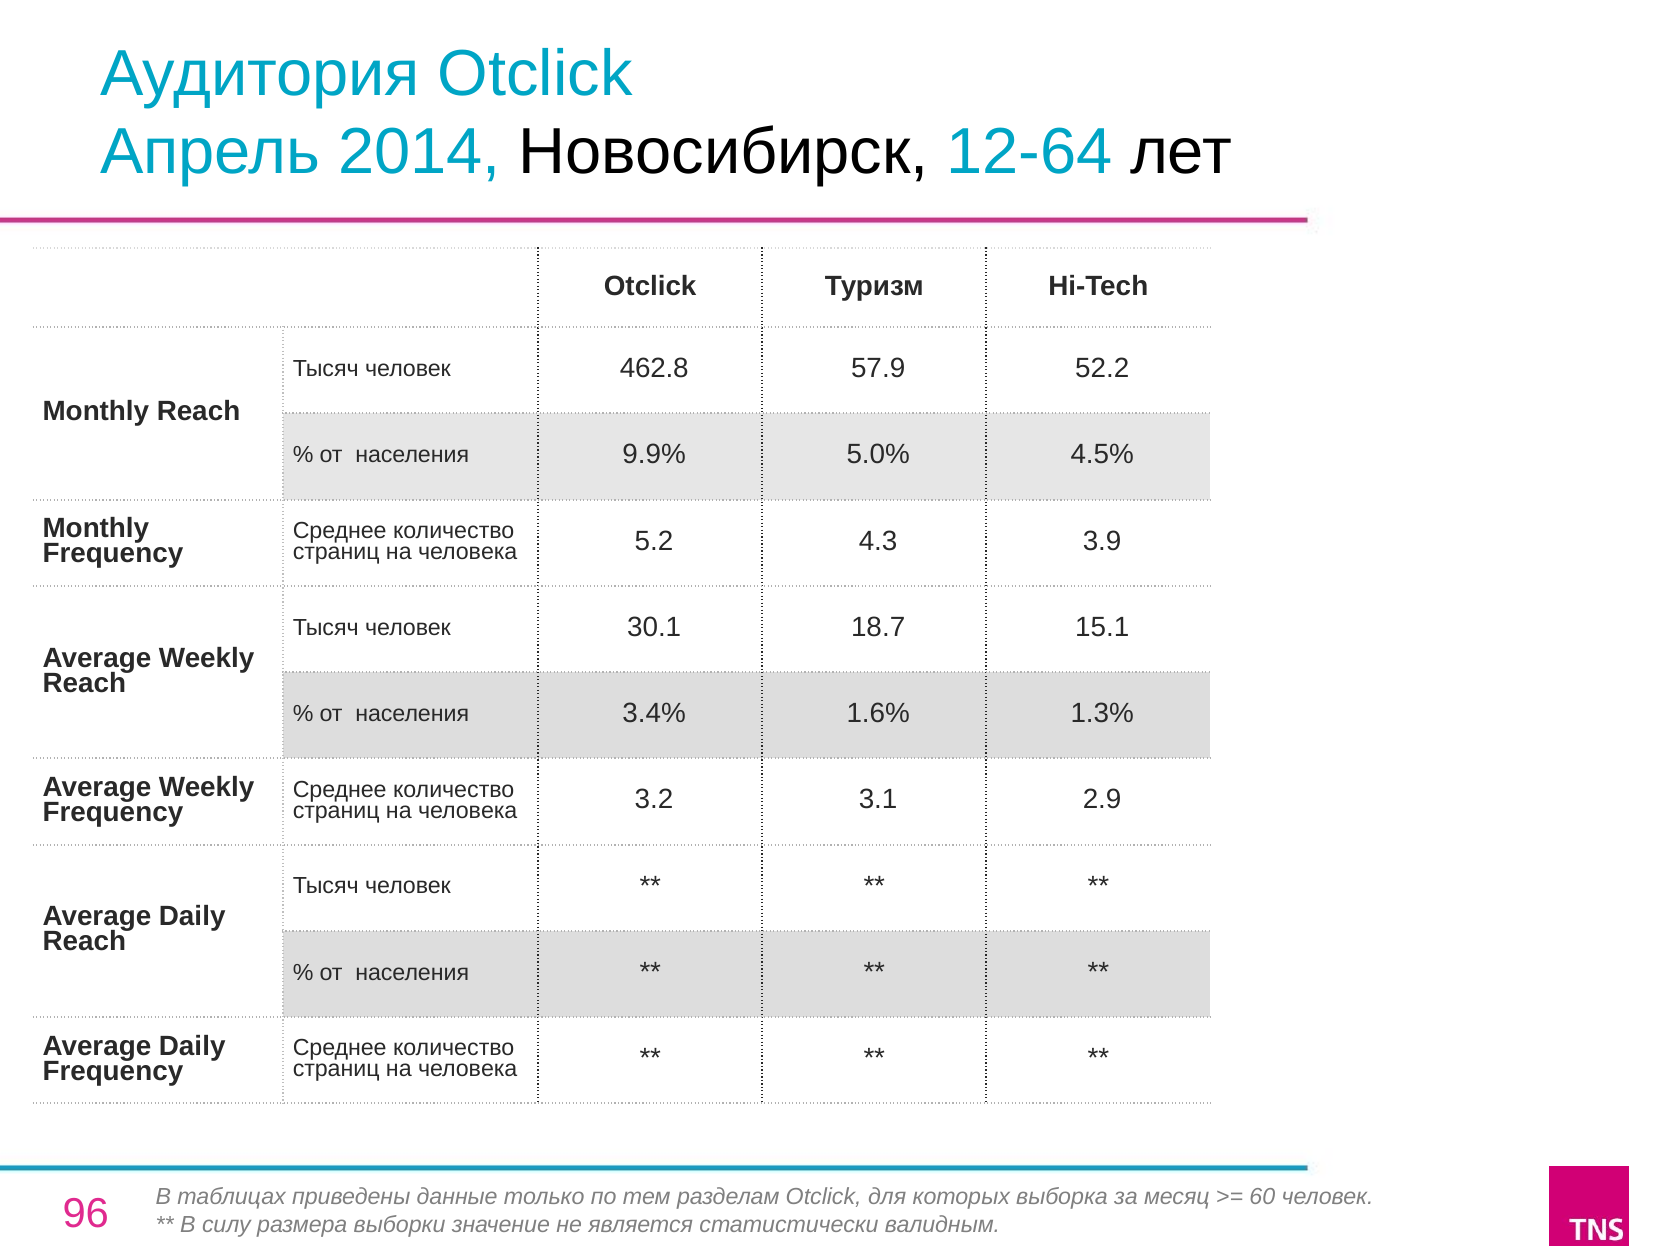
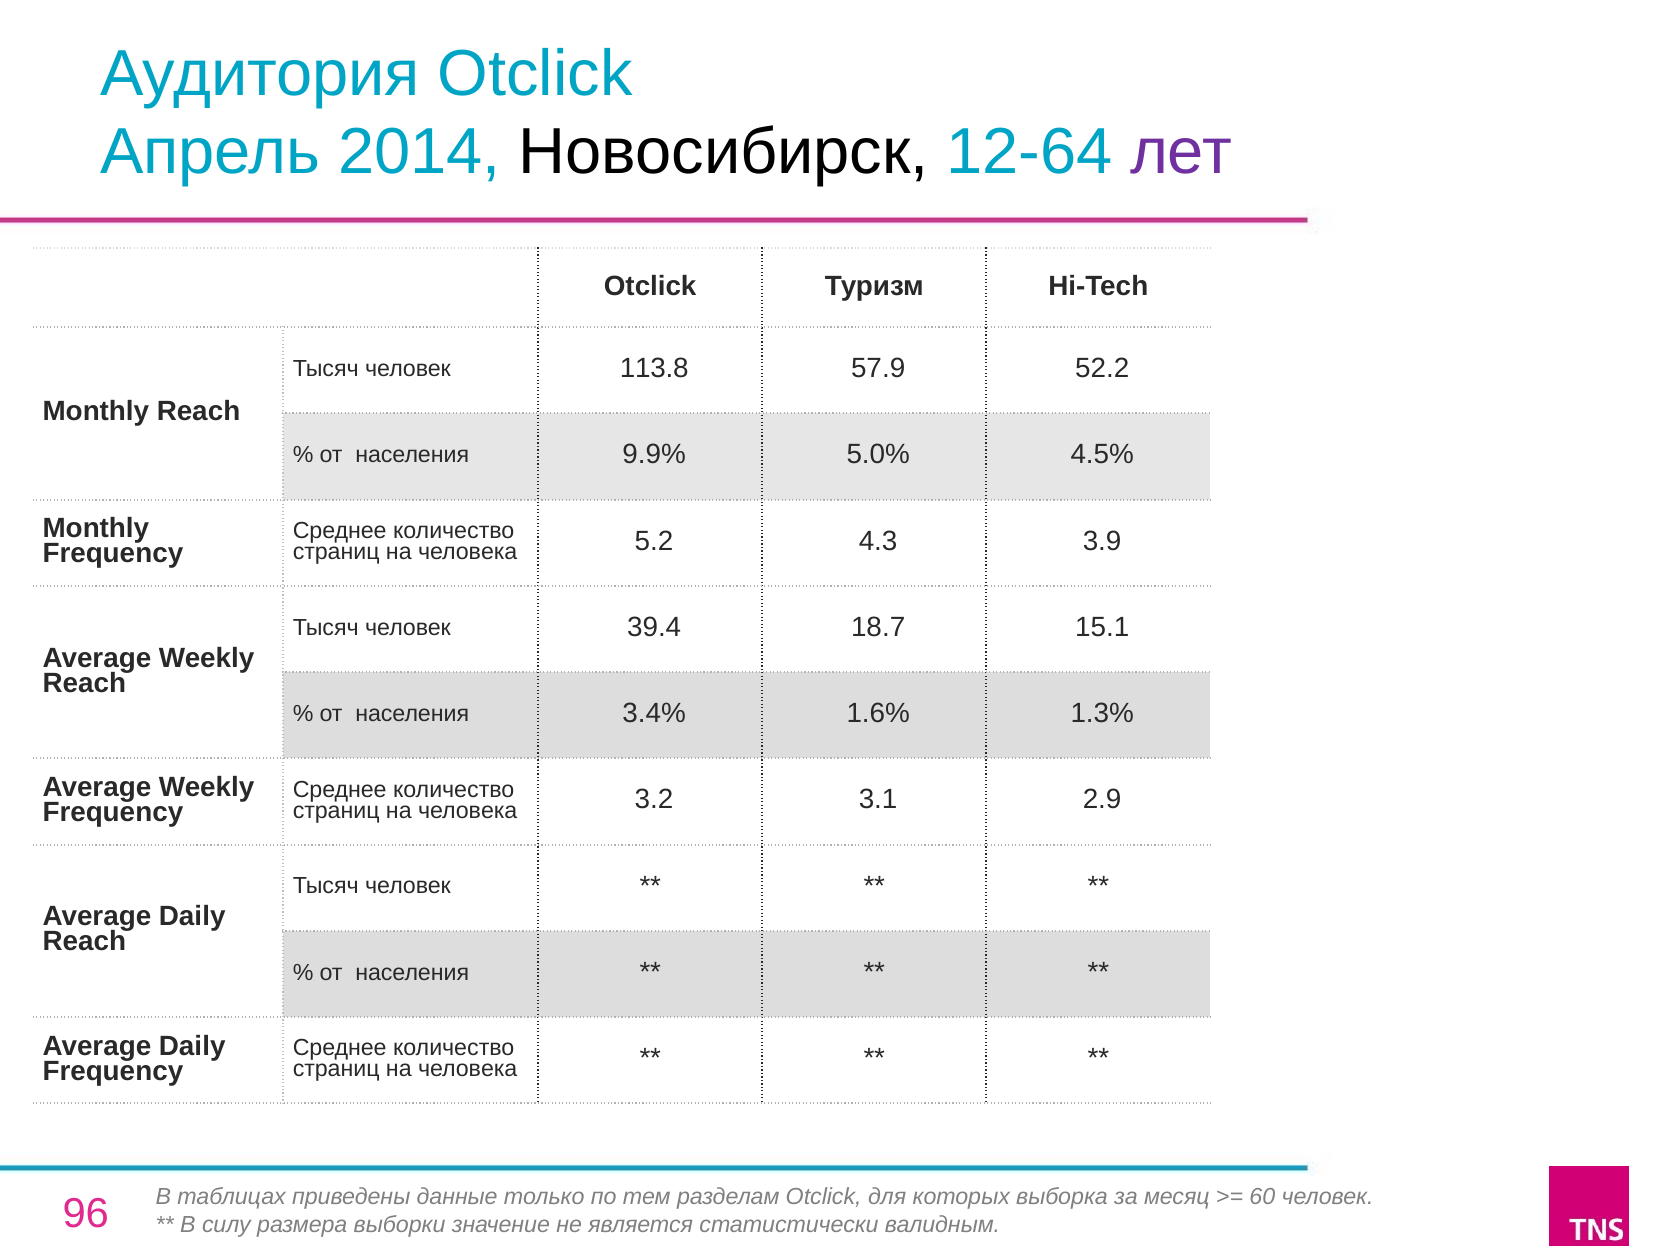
лет colour: black -> purple (1181, 152)
462.8: 462.8 -> 113.8 (654, 369)
30.1: 30.1 -> 39.4 (654, 627)
